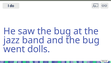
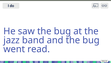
dolls: dolls -> read (39, 49)
